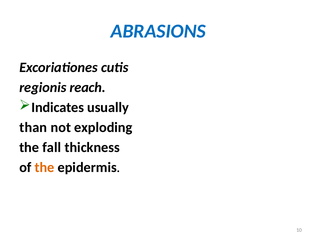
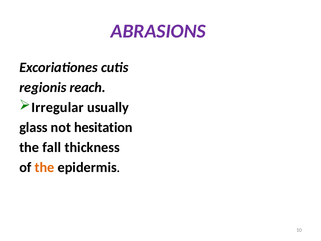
ABRASIONS colour: blue -> purple (158, 31)
Indicates: Indicates -> Irregular (58, 107)
than: than -> glass (33, 127)
exploding: exploding -> hesitation (103, 127)
